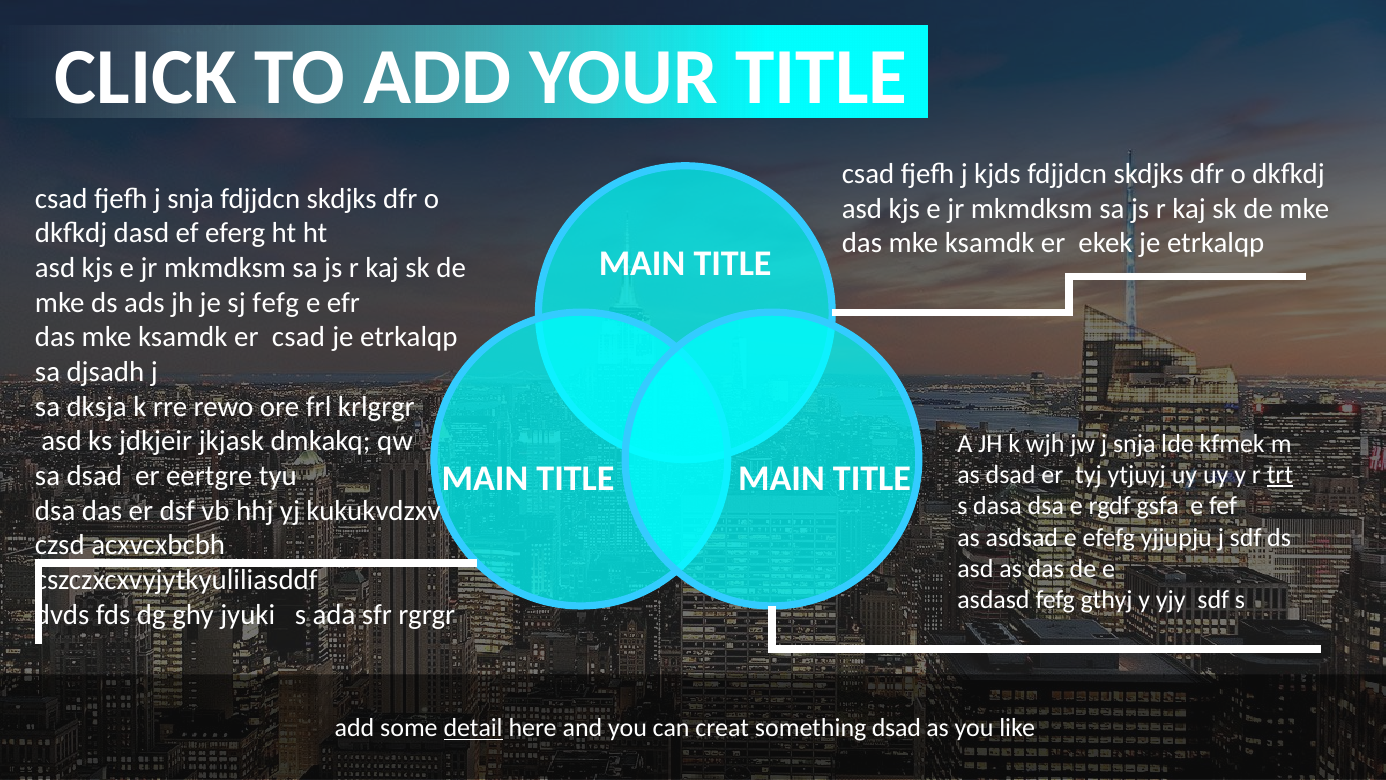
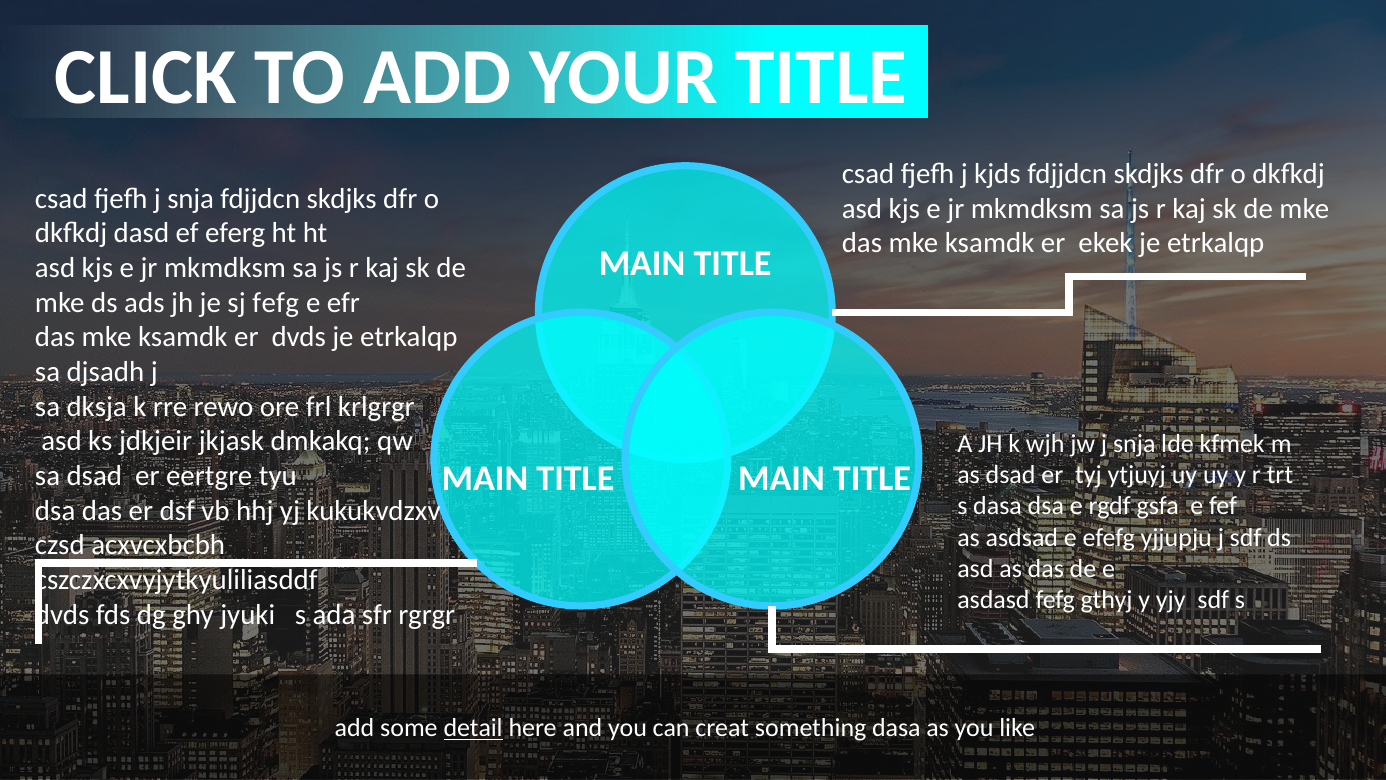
er csad: csad -> dvds (299, 337)
trt underline: present -> none (1280, 475)
something dsad: dsad -> dasa (896, 728)
